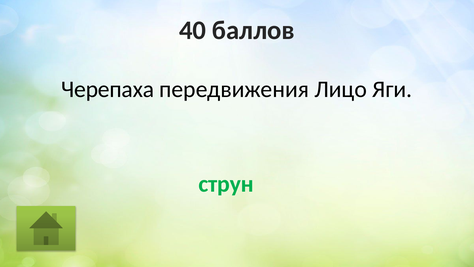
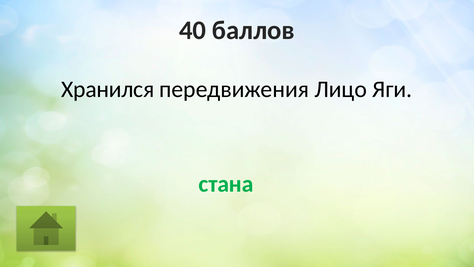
Черепаха: Черепаха -> Хранился (108, 89)
струн: струн -> стана (226, 184)
